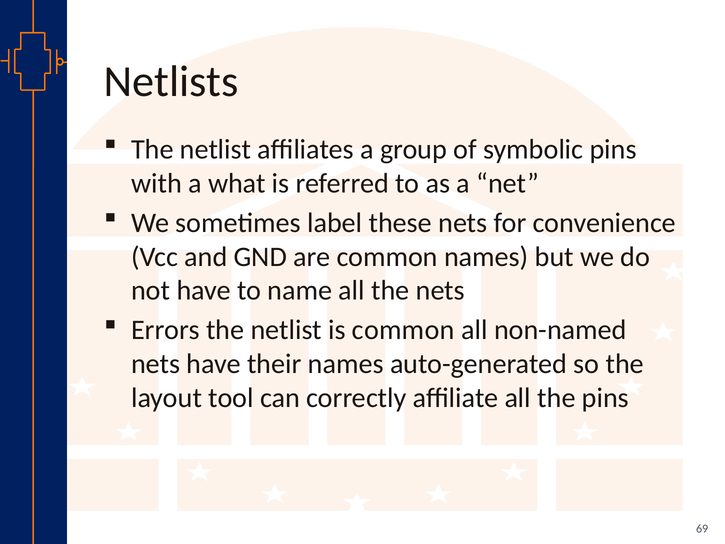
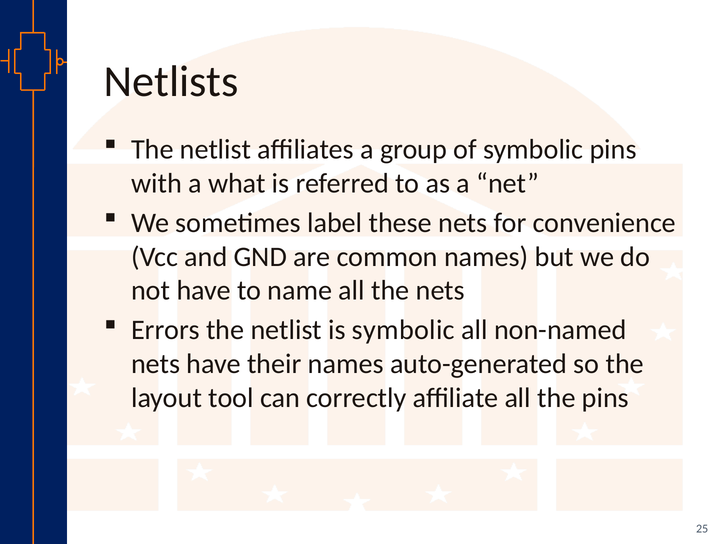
is common: common -> symbolic (403, 330)
69: 69 -> 25 (702, 529)
